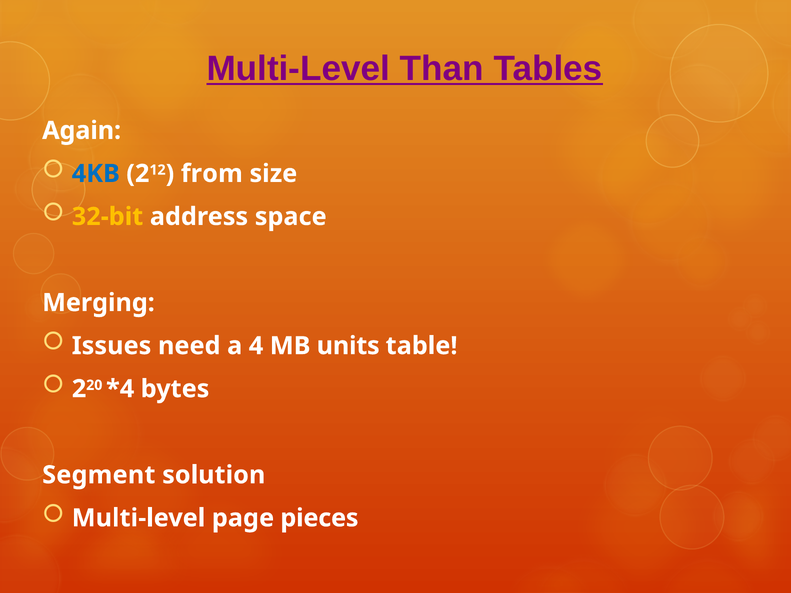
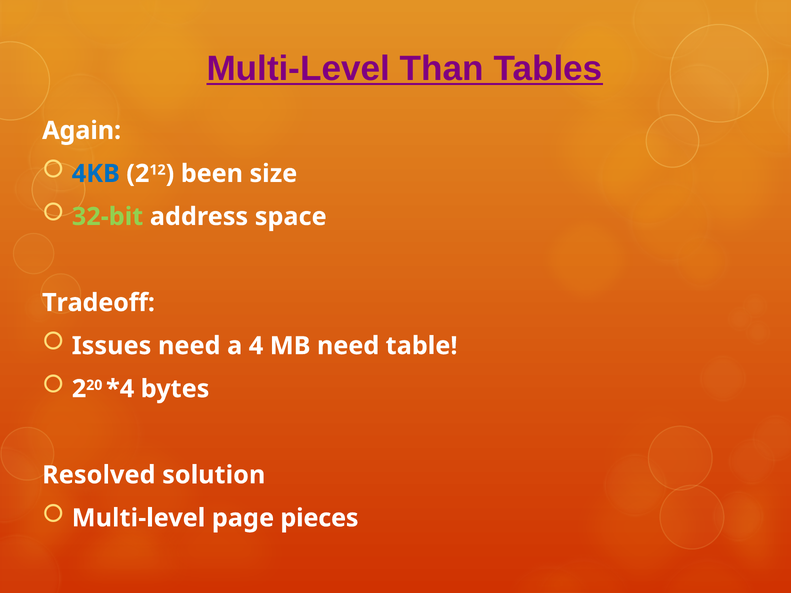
from: from -> been (212, 174)
32-bit colour: yellow -> light green (108, 217)
Merging: Merging -> Tradeoff (99, 303)
MB units: units -> need (348, 346)
Segment: Segment -> Resolved (99, 475)
